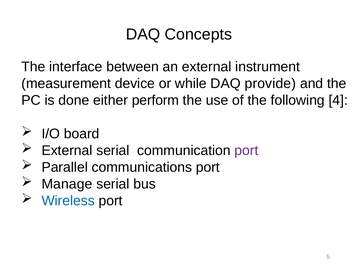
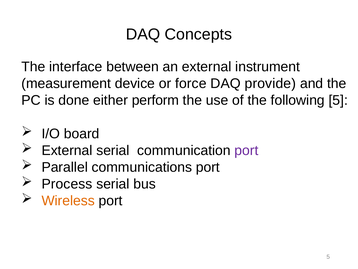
while: while -> force (191, 83)
following 4: 4 -> 5 (338, 100)
Manage: Manage -> Process (67, 184)
Wireless colour: blue -> orange (68, 200)
